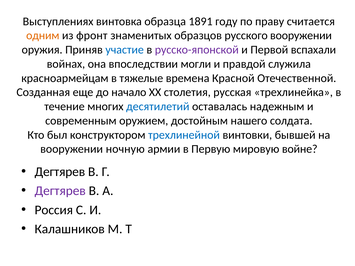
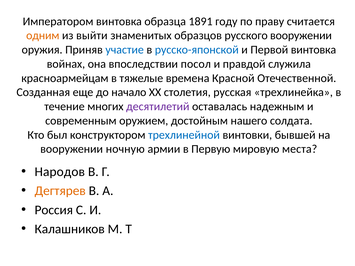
Выступлениях: Выступлениях -> Императором (58, 21)
фронт: фронт -> выйти (92, 36)
русско-японской colour: purple -> blue (197, 50)
Первой вспахали: вспахали -> винтовка (313, 50)
могли: могли -> посол (196, 64)
десятилетий colour: blue -> purple (158, 107)
войне: войне -> места (300, 149)
Дегтярев: Дегтярев -> Народов (60, 172)
Дегтярев colour: purple -> orange (60, 191)
